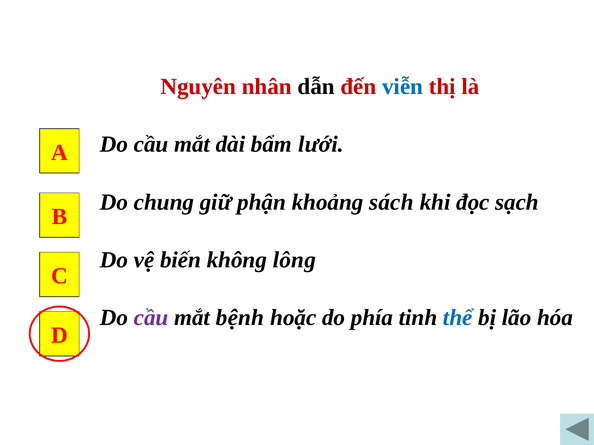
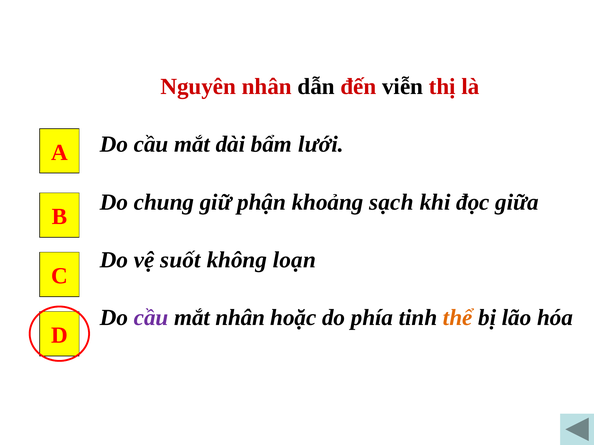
viễn colour: blue -> black (403, 87)
sách: sách -> sạch (391, 202)
sạch: sạch -> giữa (517, 202)
biến: biến -> suốt (180, 260)
lông: lông -> loạn (294, 260)
mắt bệnh: bệnh -> nhân (240, 318)
thể colour: blue -> orange (458, 318)
